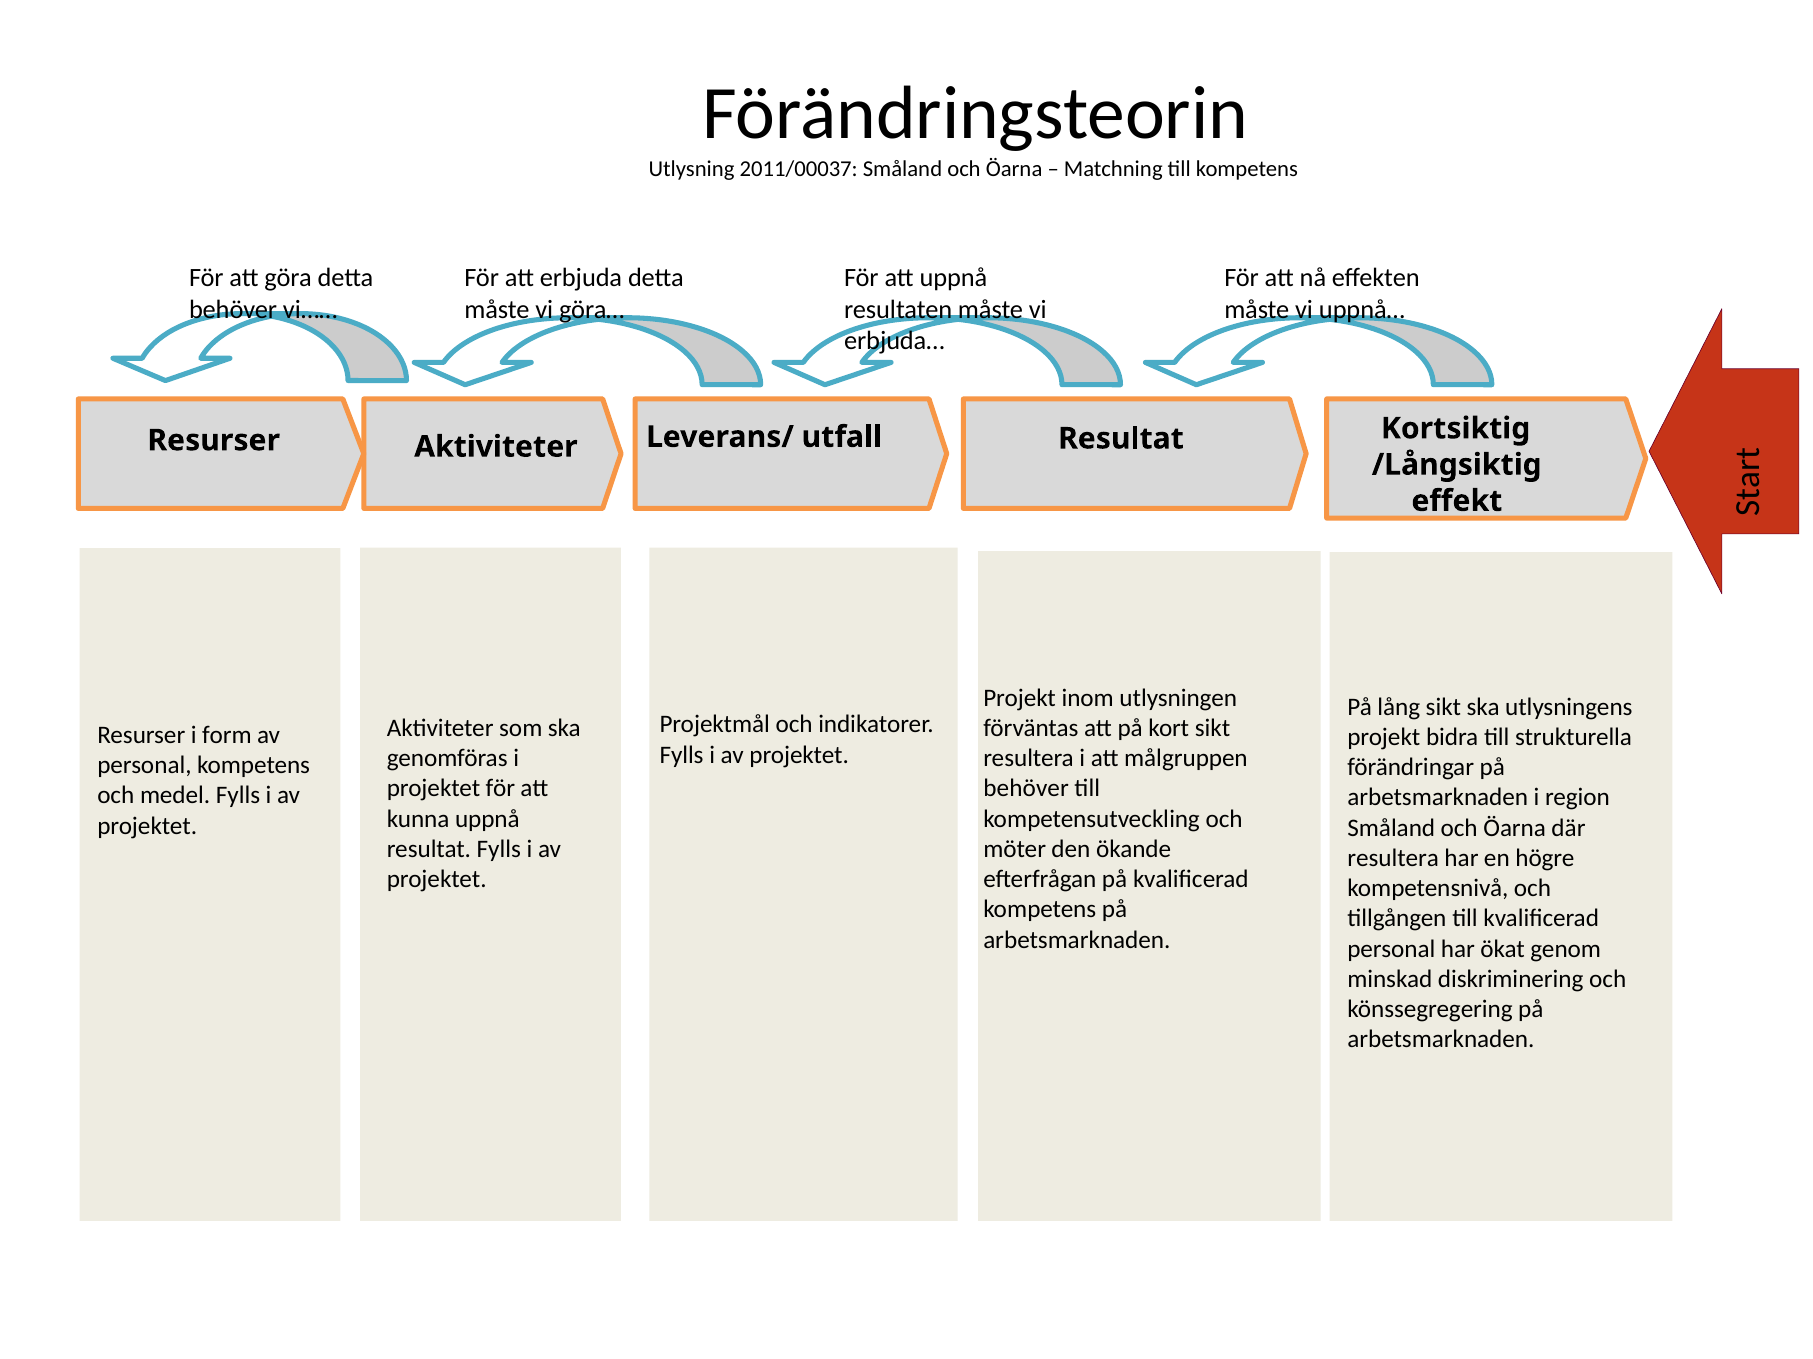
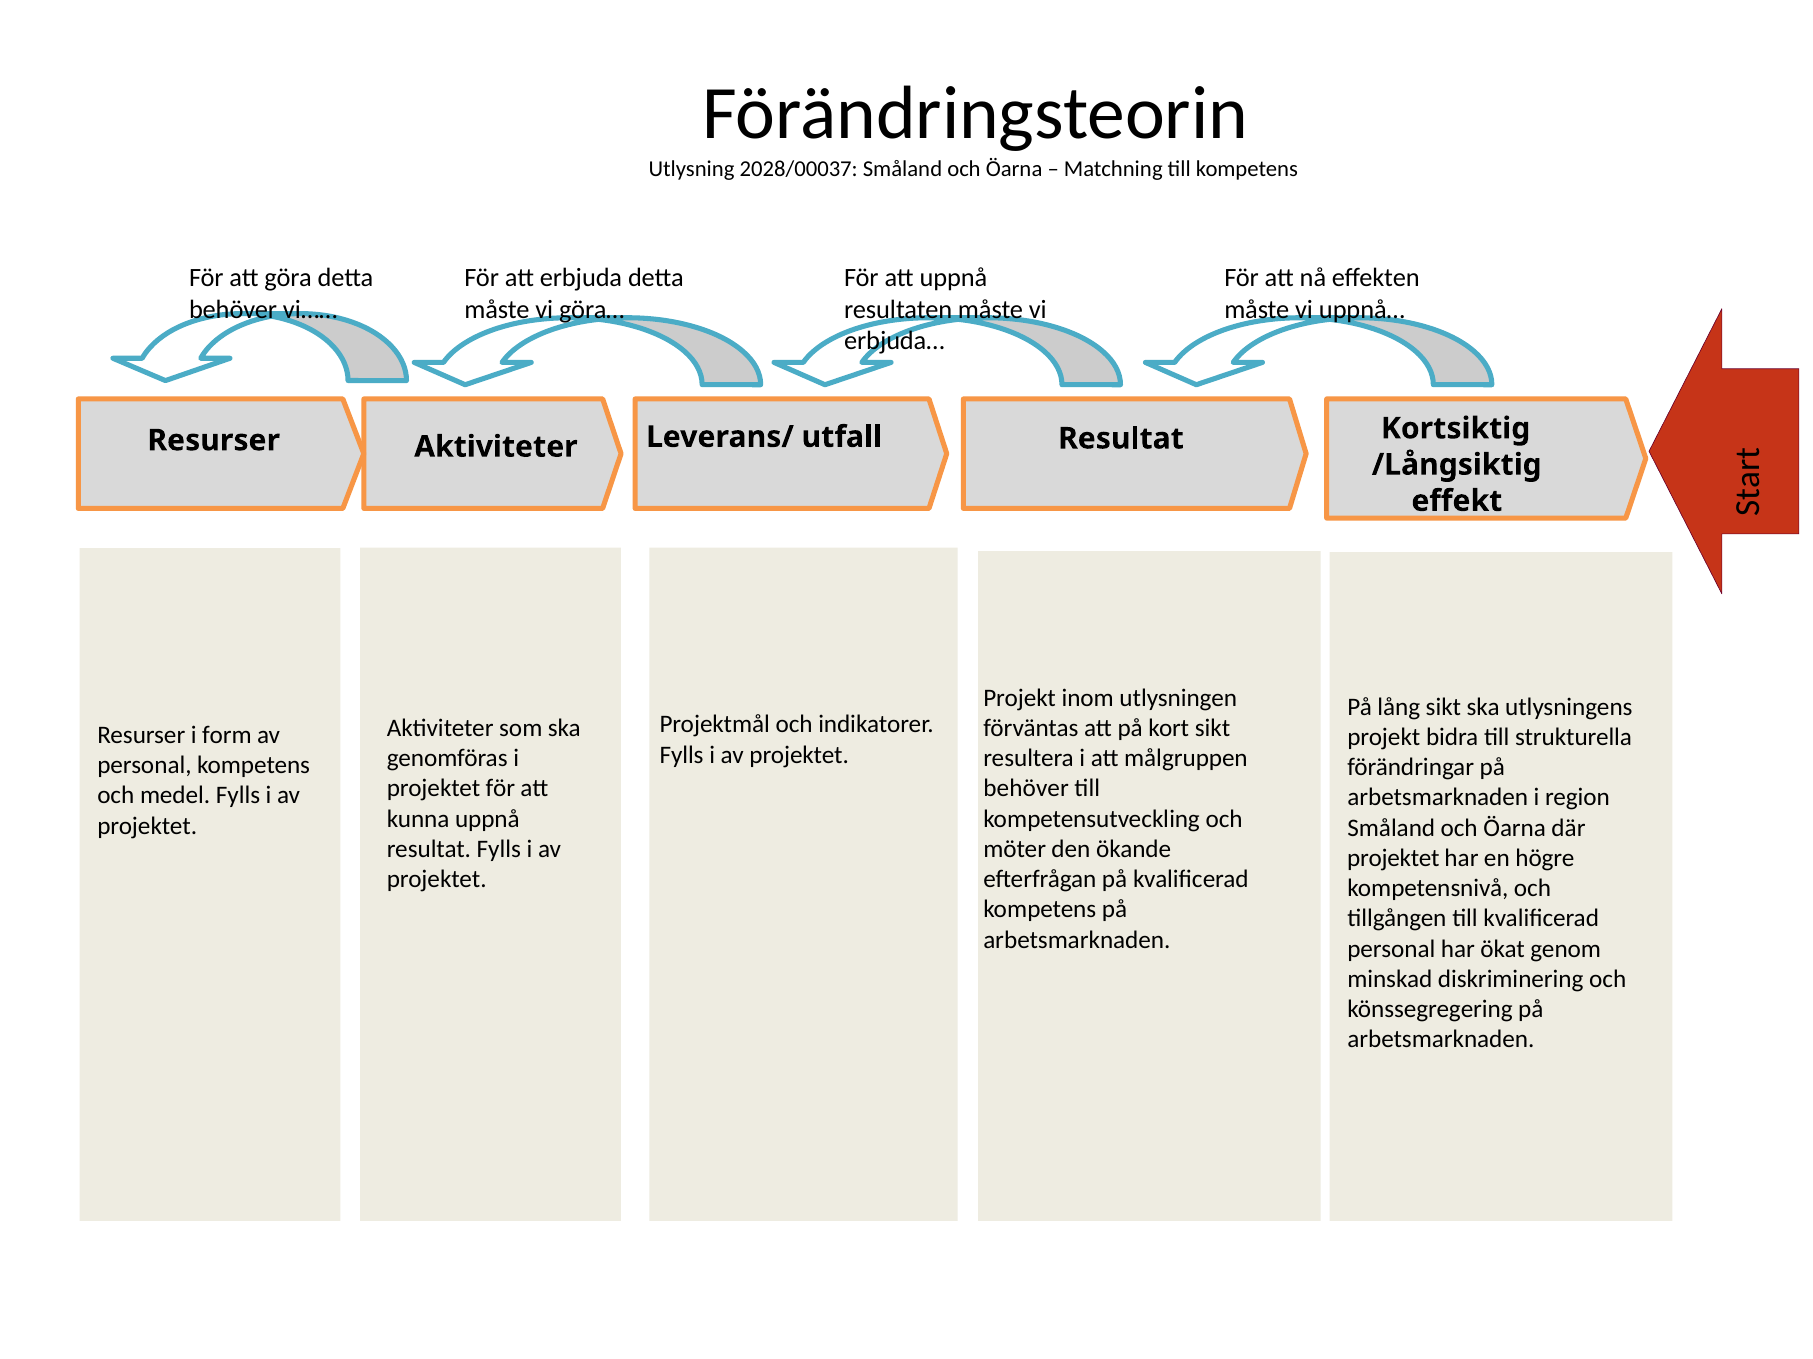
2011/00037: 2011/00037 -> 2028/00037 (799, 169)
resultera: resultera -> projektet (1393, 859)
